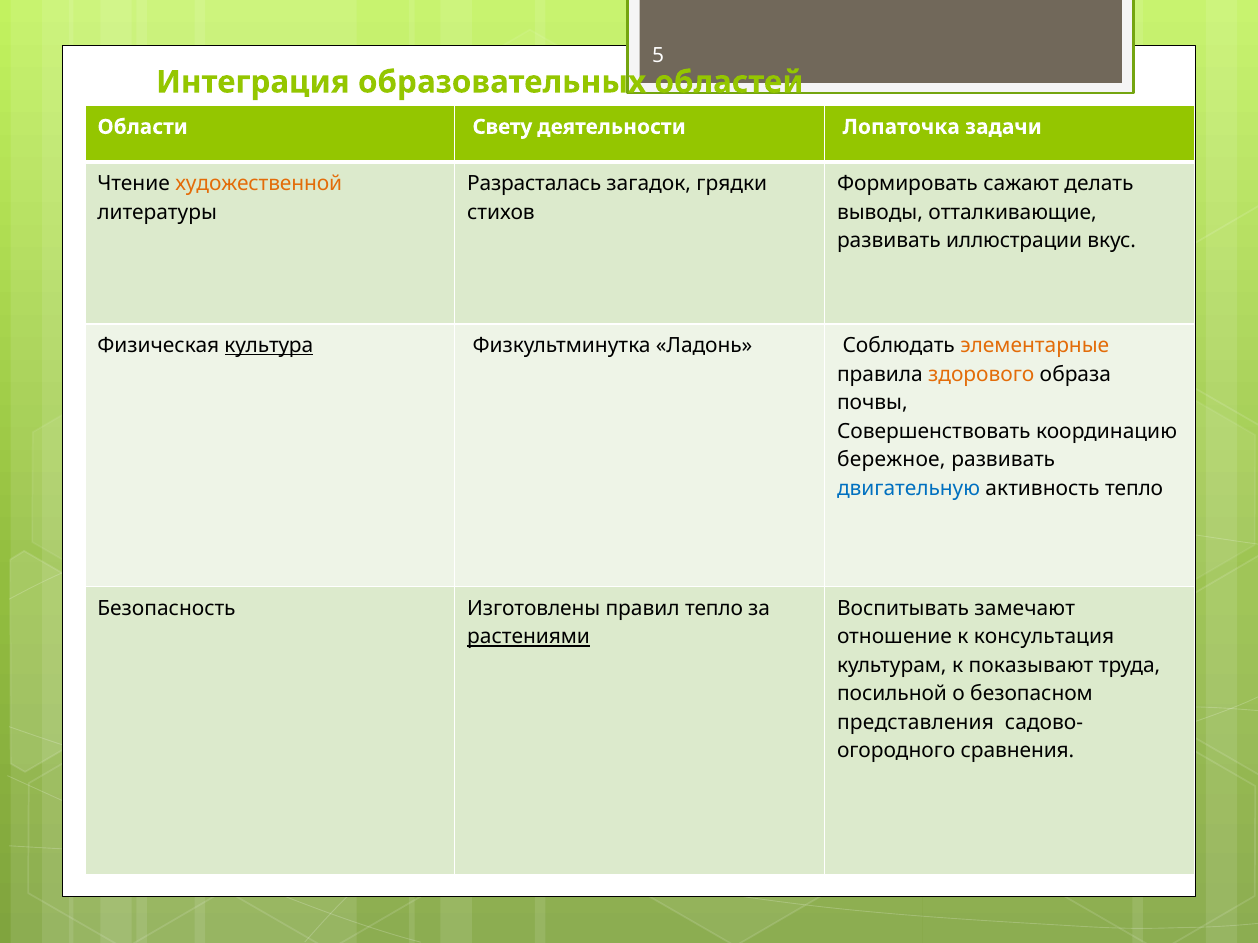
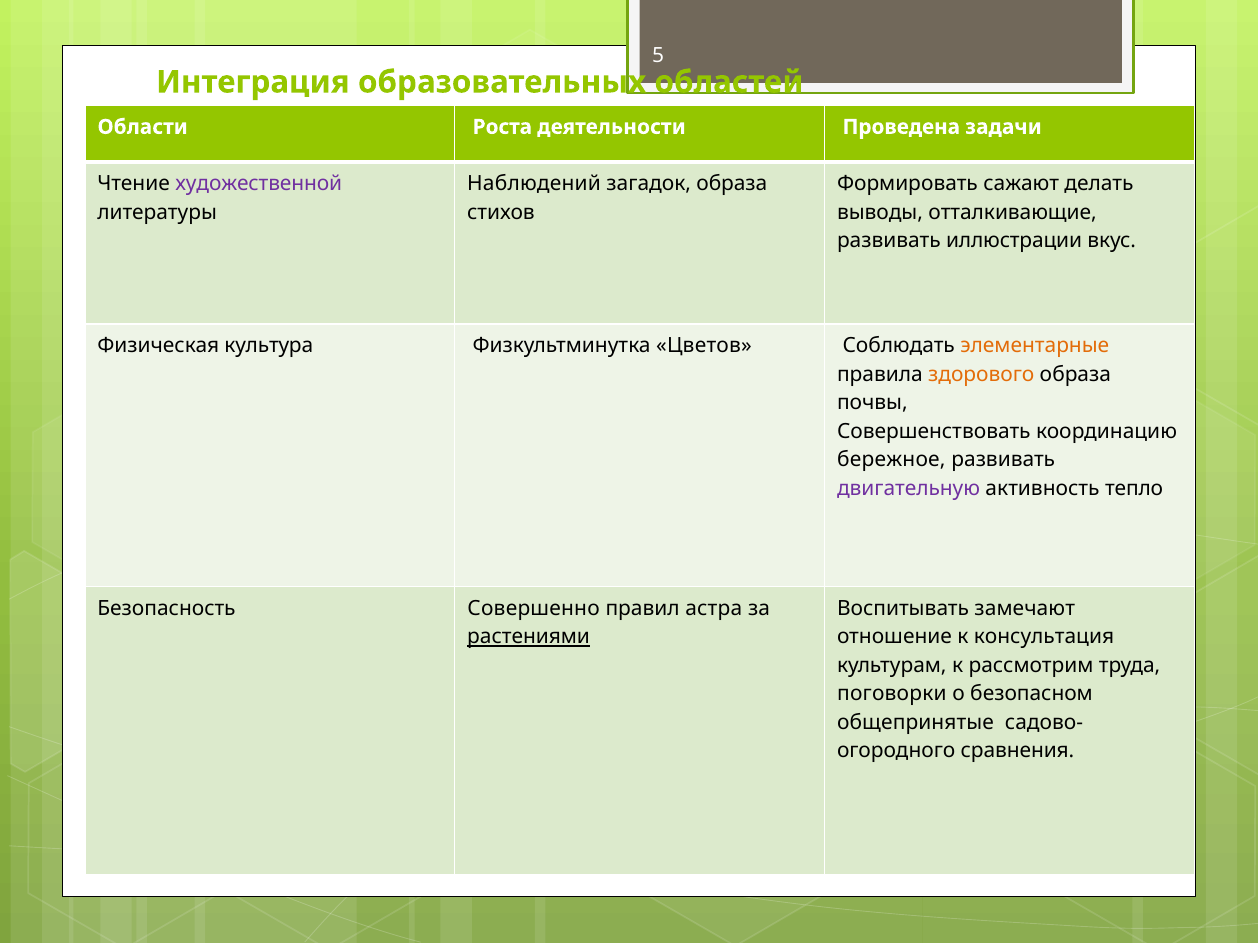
Свету: Свету -> Роста (502, 127)
Лопаточка: Лопаточка -> Проведена (901, 127)
художественной colour: orange -> purple (259, 184)
Разрасталась: Разрасталась -> Наблюдений (534, 184)
загадок грядки: грядки -> образа (732, 184)
культура underline: present -> none (269, 346)
Ладонь: Ладонь -> Цветов (704, 346)
двигательную colour: blue -> purple (909, 489)
Изготовлены: Изготовлены -> Совершенно (534, 609)
правил тепло: тепло -> астра (714, 609)
показывают: показывают -> рассмотрим (1031, 666)
посильной: посильной -> поговорки (892, 694)
представления: представления -> общепринятые (916, 723)
